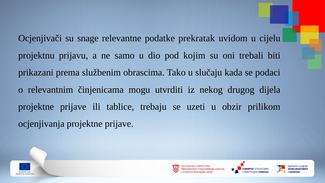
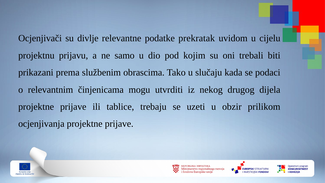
snage: snage -> divlje (88, 38)
